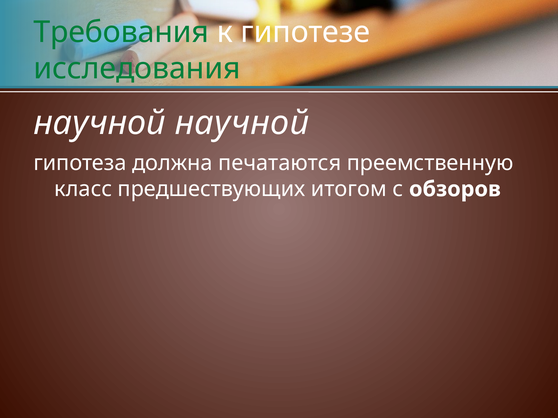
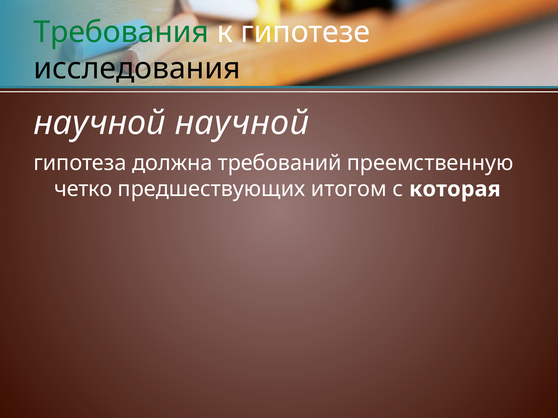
исследования colour: green -> black (137, 69)
печатаются: печатаются -> требований (280, 163)
класс: класс -> четко (83, 189)
обзоров: обзоров -> которая (455, 189)
